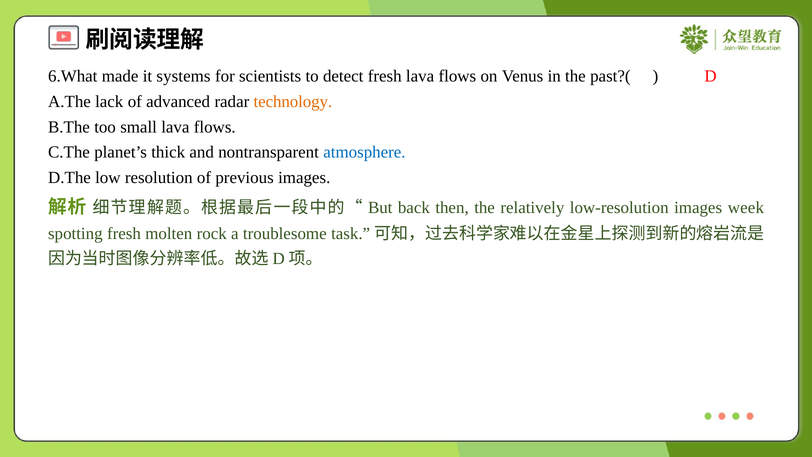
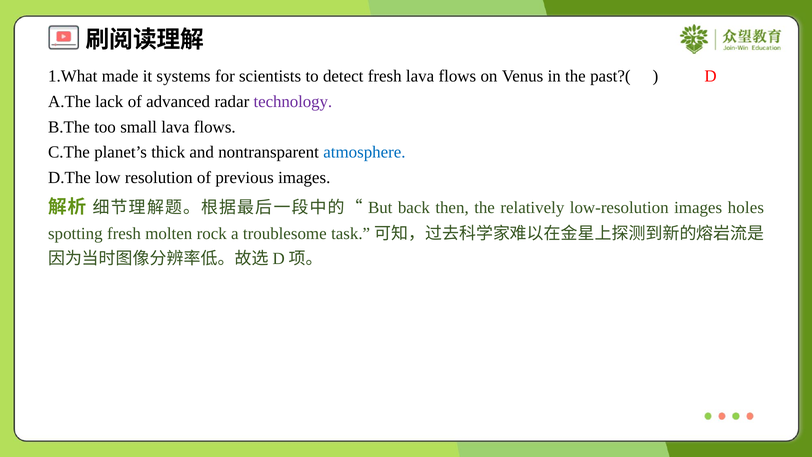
6.What: 6.What -> 1.What (73, 76)
technology colour: orange -> purple (293, 101)
week: week -> holes (746, 208)
